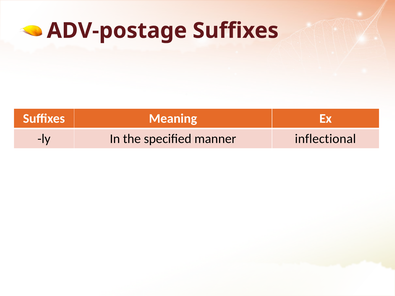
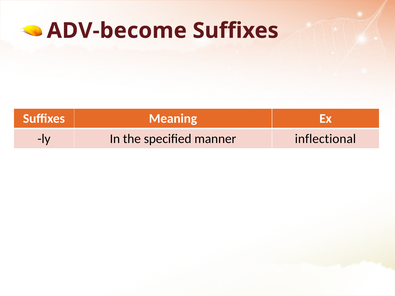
ADV-postage: ADV-postage -> ADV-become (117, 31)
